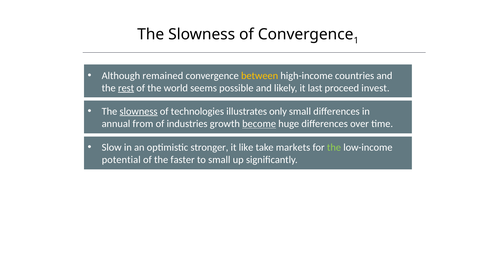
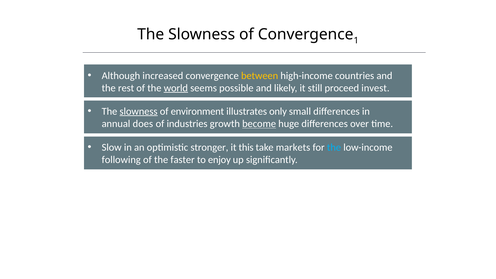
remained: remained -> increased (163, 76)
rest underline: present -> none (126, 88)
world underline: none -> present (176, 88)
last: last -> still (315, 88)
technologies: technologies -> environment (197, 111)
from: from -> does (143, 124)
like: like -> this (246, 147)
the colour: light green -> light blue (334, 147)
potential: potential -> following (121, 160)
to small: small -> enjoy (219, 160)
